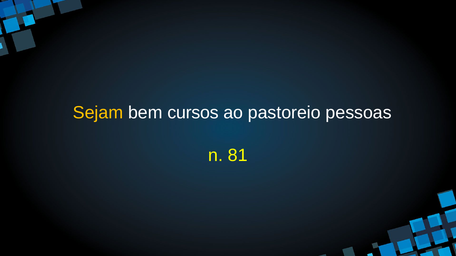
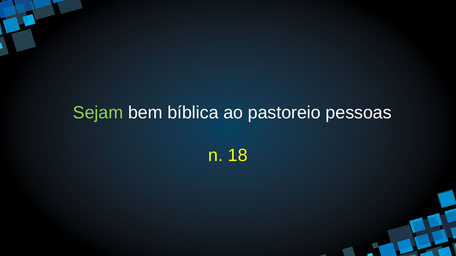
Sejam colour: yellow -> light green (98, 113)
cursos: cursos -> bíblica (193, 113)
81: 81 -> 18 (238, 156)
